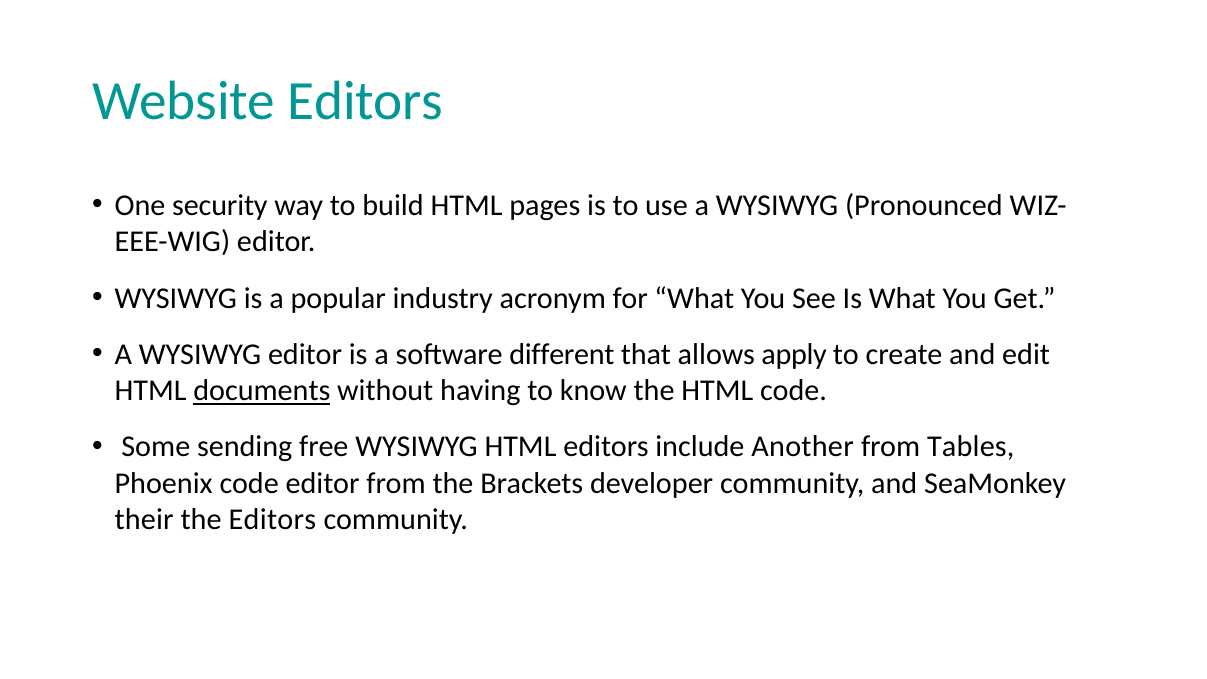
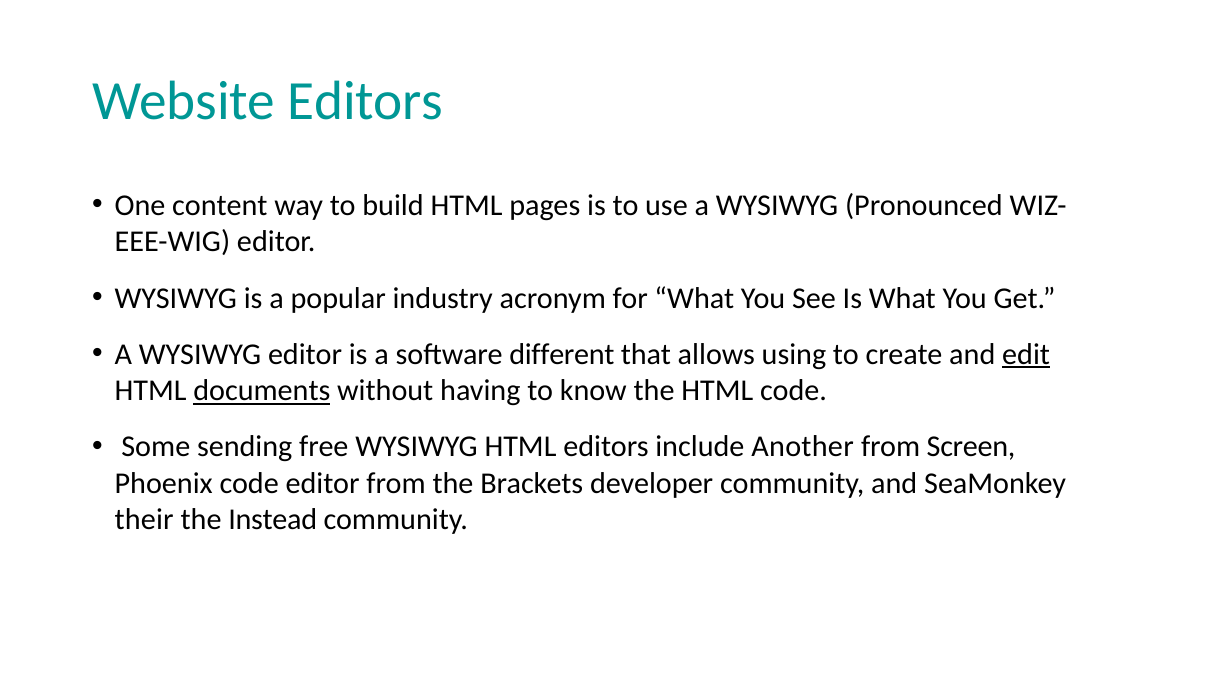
security: security -> content (220, 205)
apply: apply -> using (794, 354)
edit underline: none -> present (1026, 354)
Tables: Tables -> Screen (971, 447)
the Editors: Editors -> Instead (273, 519)
